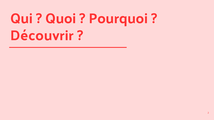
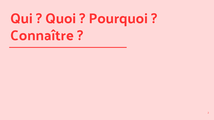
Découvrir: Découvrir -> Connaître (42, 36)
